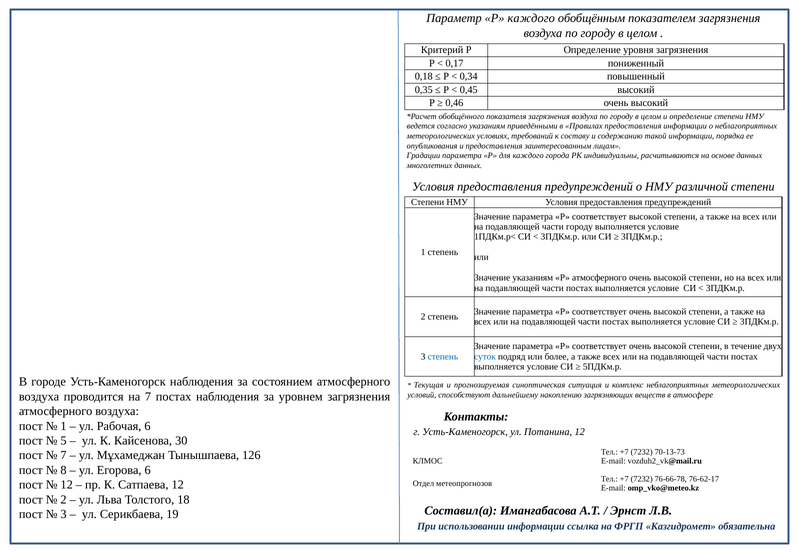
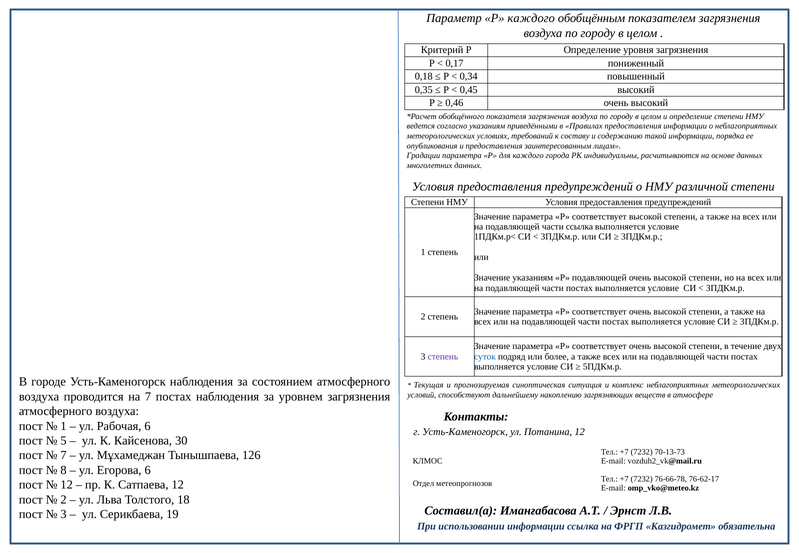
части городу: городу -> ссылка (579, 227)
Р атмосферного: атмосферного -> подавляющей (599, 278)
степень colour: blue -> purple (443, 357)
